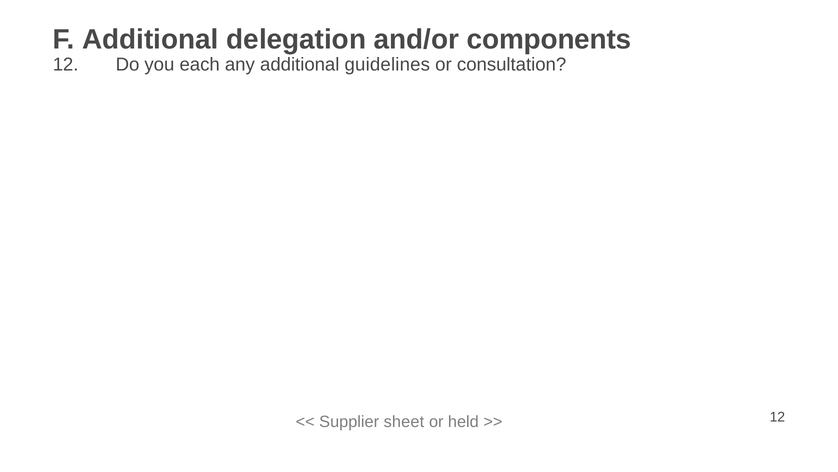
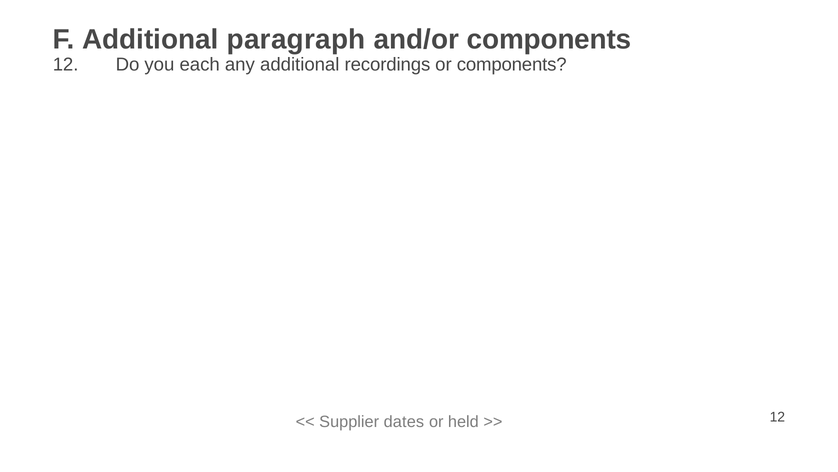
delegation: delegation -> paragraph (296, 39)
guidelines: guidelines -> recordings (387, 65)
or consultation: consultation -> components (512, 65)
sheet: sheet -> dates (404, 421)
